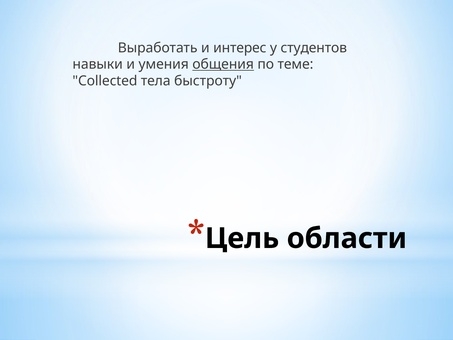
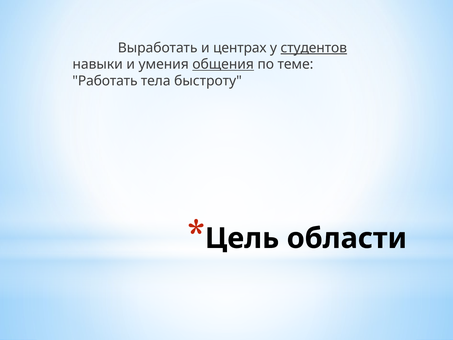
интерес: интерес -> центрах (240, 48)
студентов underline: none -> present (314, 48)
Collected: Collected -> Работать (105, 81)
